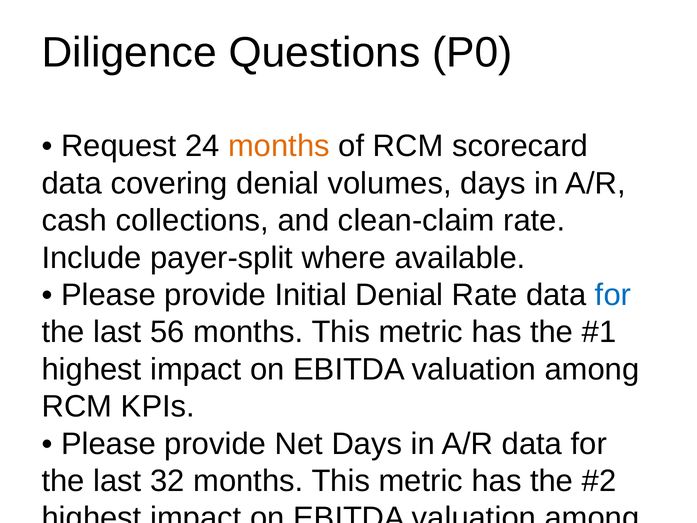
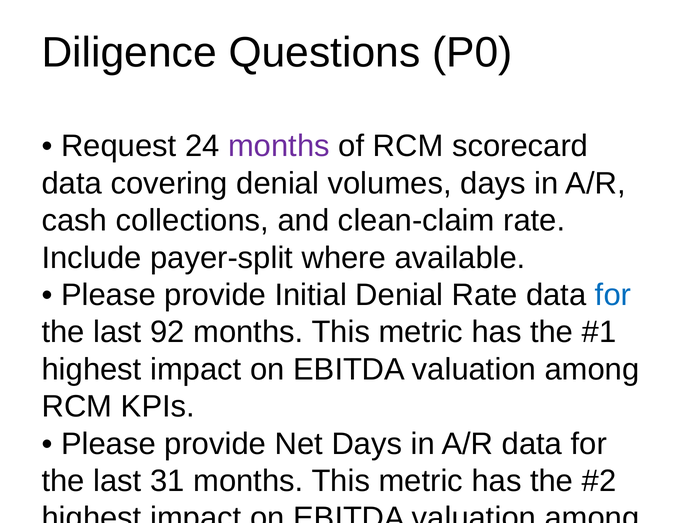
months colour: orange -> purple (279, 146)
56: 56 -> 92 (167, 332)
32: 32 -> 31 (167, 481)
